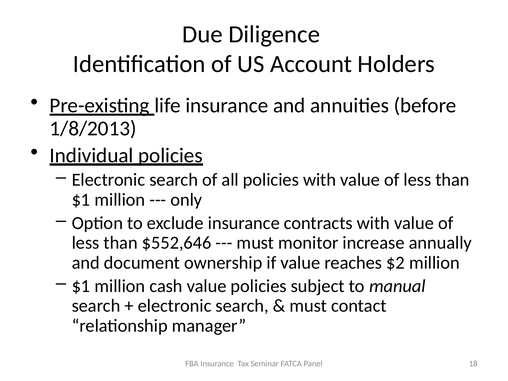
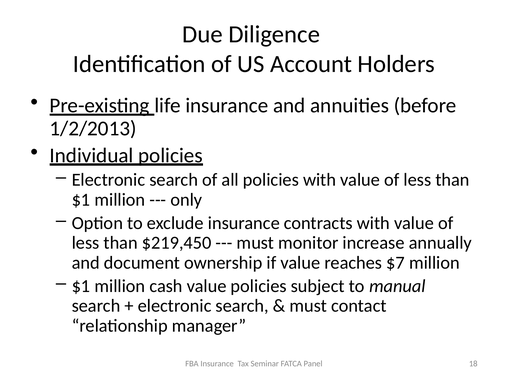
1/8/2013: 1/8/2013 -> 1/2/2013 (93, 128)
$552,646: $552,646 -> $219,450 (177, 243)
$2: $2 -> $7 (396, 263)
